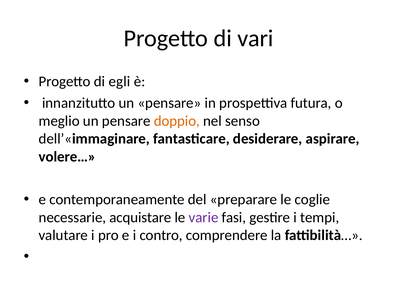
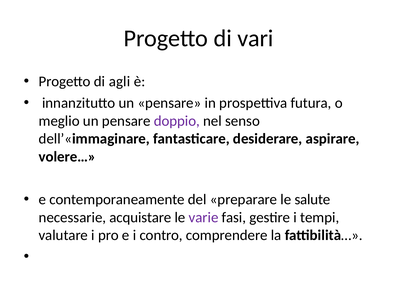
egli: egli -> agli (119, 81)
doppio colour: orange -> purple (177, 121)
coglie: coglie -> salute (312, 199)
